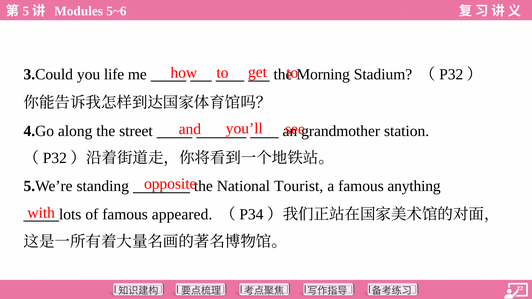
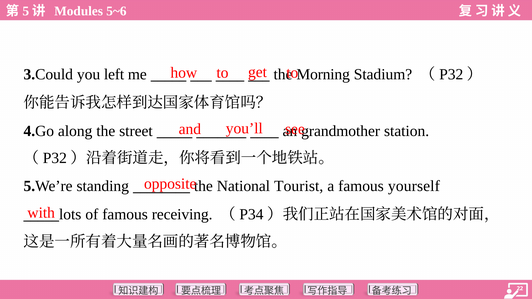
life: life -> left (114, 75)
anything: anything -> yourself (414, 186)
appeared: appeared -> receiving (182, 215)
